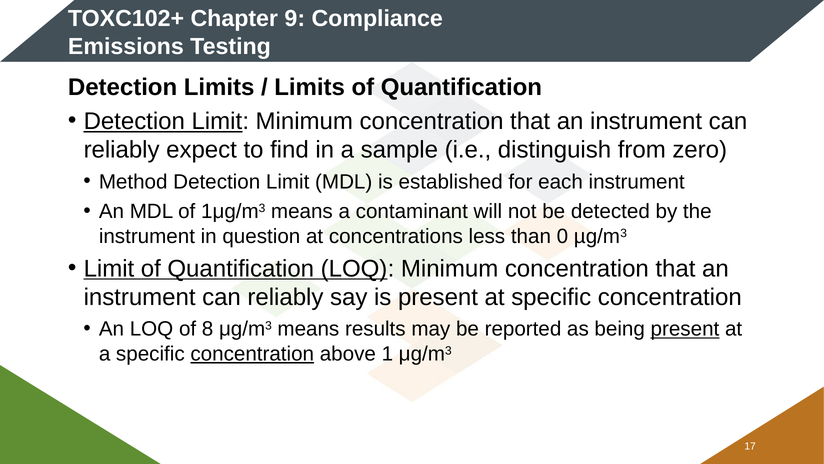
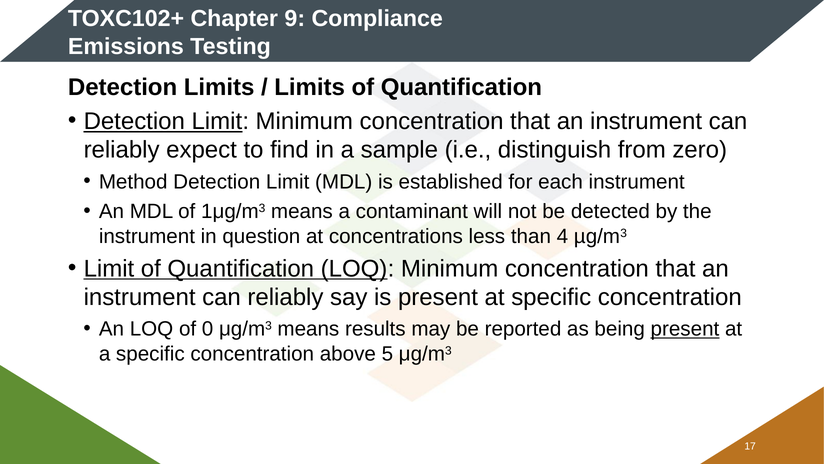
0: 0 -> 4 (562, 236)
8: 8 -> 0 (208, 329)
concentration underline: present -> none (252, 353)
1: 1 -> 5 (387, 353)
